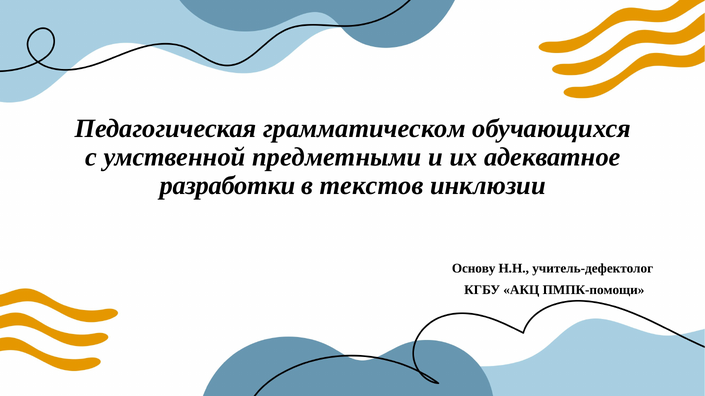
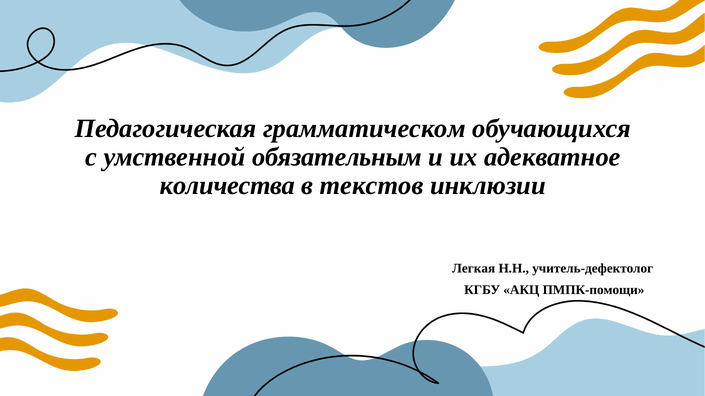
предметными: предметными -> обязательным (337, 157)
разработки: разработки -> количества (228, 186)
Основу: Основу -> Легкая (474, 269)
